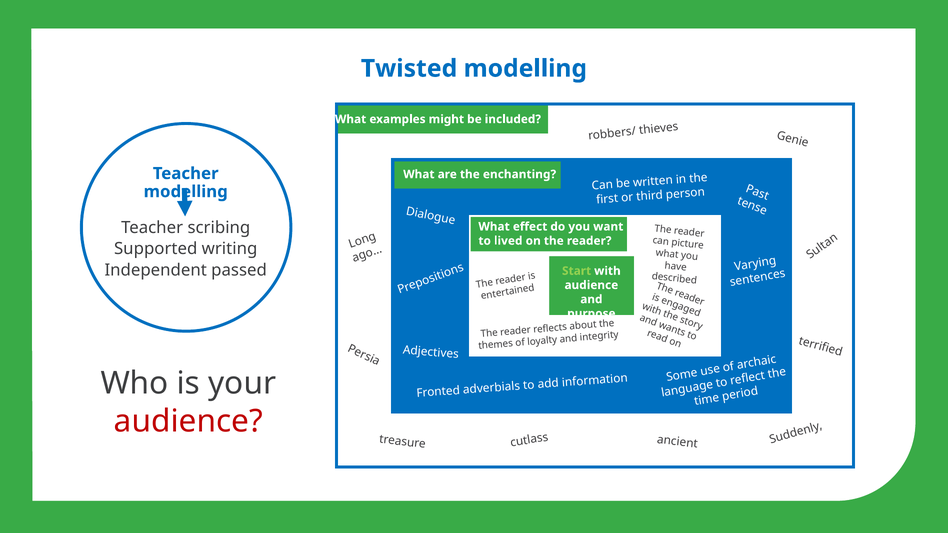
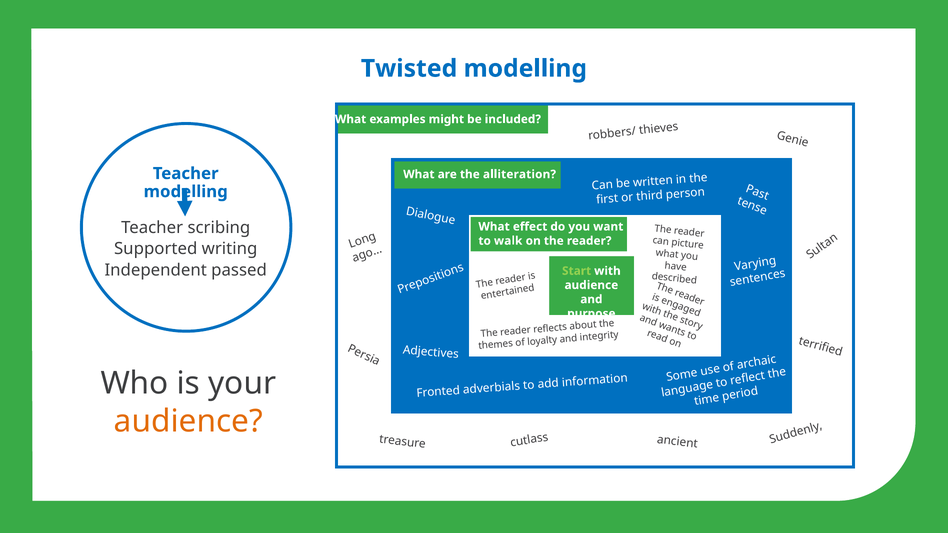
enchanting: enchanting -> alliteration (519, 174)
lived: lived -> walk (508, 241)
audience colour: red -> orange (188, 422)
